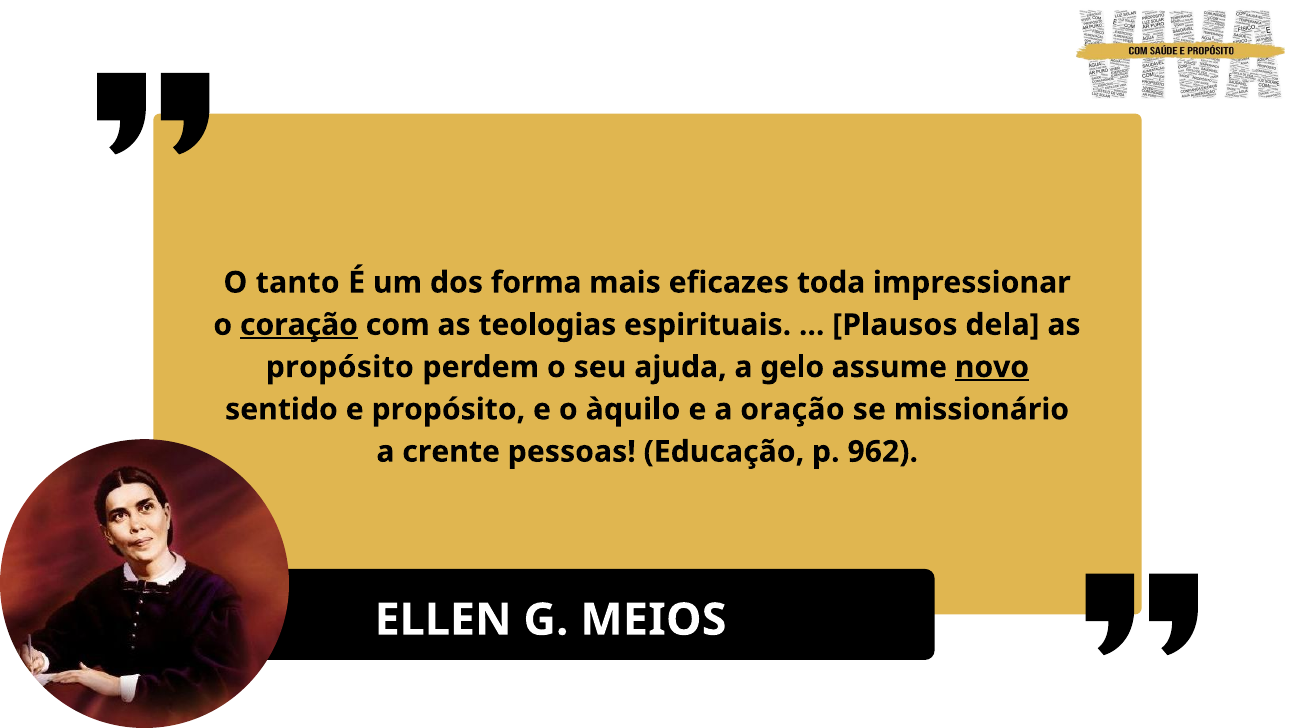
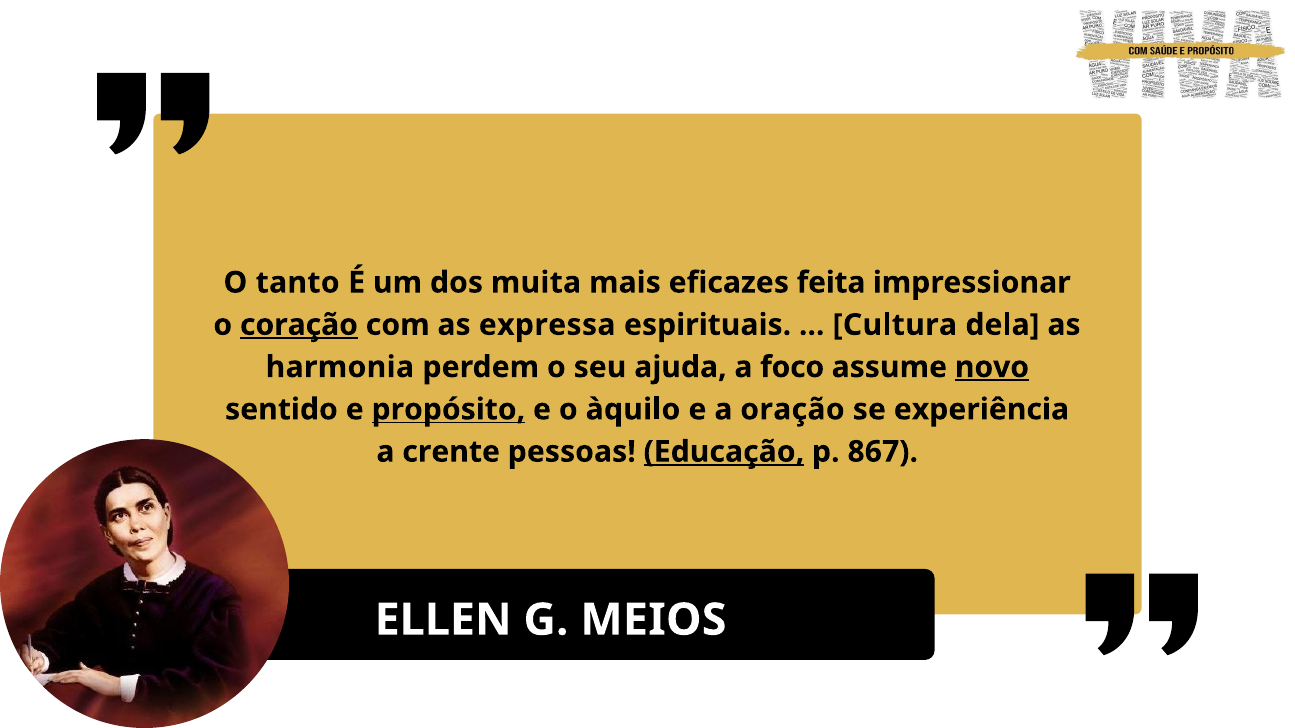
forma: forma -> muita (536, 283)
toda: toda -> feita (831, 283)
teologias: teologias -> expressa (547, 325)
Plausos: Plausos -> Cultura (895, 325)
propósito: propósito -> harmonia (340, 367)
gelo: gelo -> foco (792, 367)
propósito underline: none -> present (448, 410)
missionário: missionário -> experiência (981, 410)
Educação underline: none -> present (724, 452)
962: 962 -> 867 (883, 452)
